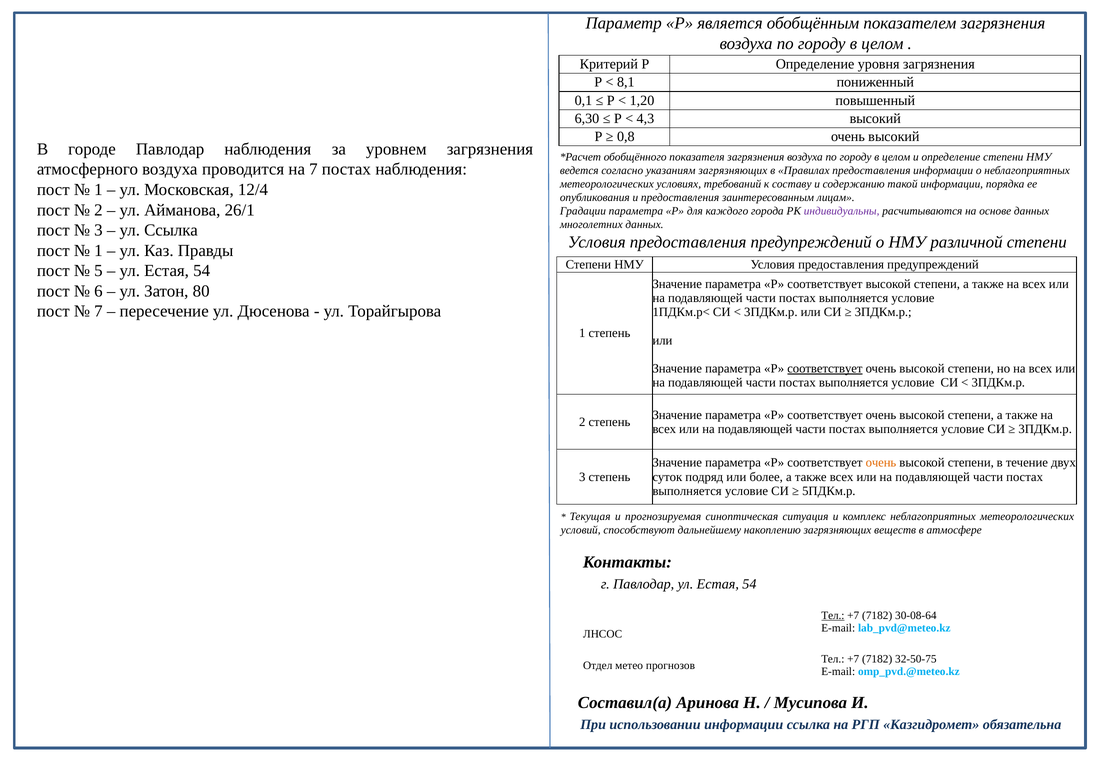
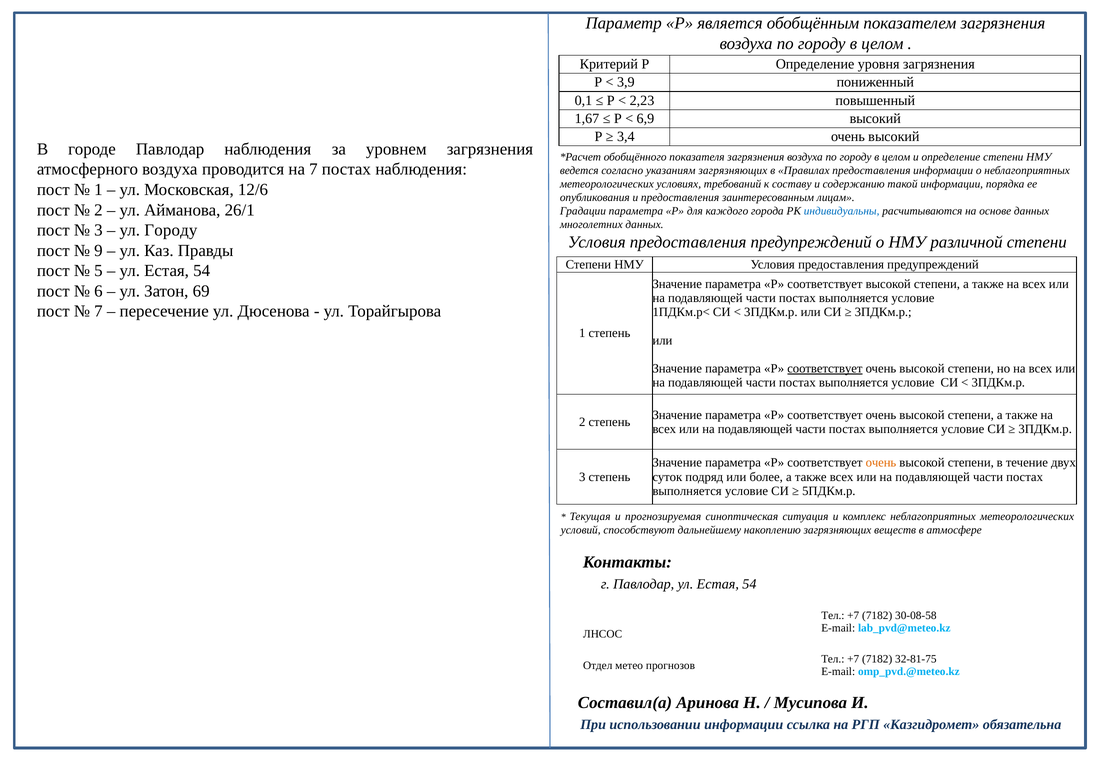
8,1: 8,1 -> 3,9 (626, 82)
1,20: 1,20 -> 2,23 (642, 100)
6,30: 6,30 -> 1,67 (587, 119)
4,3: 4,3 -> 6,9 (645, 119)
0,8: 0,8 -> 3,4 (626, 137)
12/4: 12/4 -> 12/6 (253, 190)
индивидуальны colour: purple -> blue (842, 211)
ул Ссылка: Ссылка -> Городу (171, 230)
1: 1 -> 9 (98, 251)
80: 80 -> 69 (201, 291)
Тел underline: present -> none (833, 616)
30-08-64: 30-08-64 -> 30-08-58 (916, 616)
32-50-75: 32-50-75 -> 32-81-75 (916, 660)
